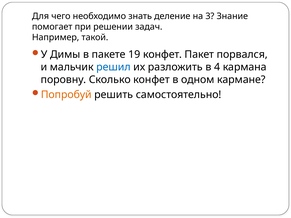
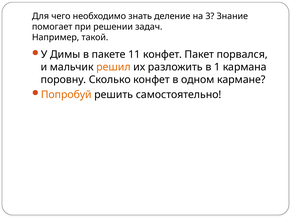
19: 19 -> 11 (134, 55)
решил colour: blue -> orange (113, 67)
4: 4 -> 1 (217, 67)
